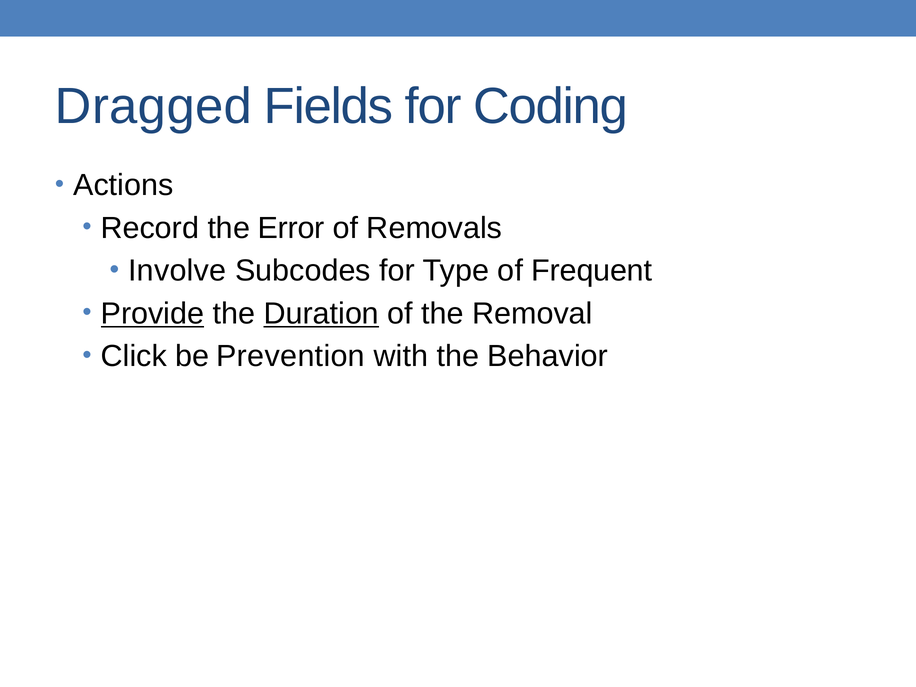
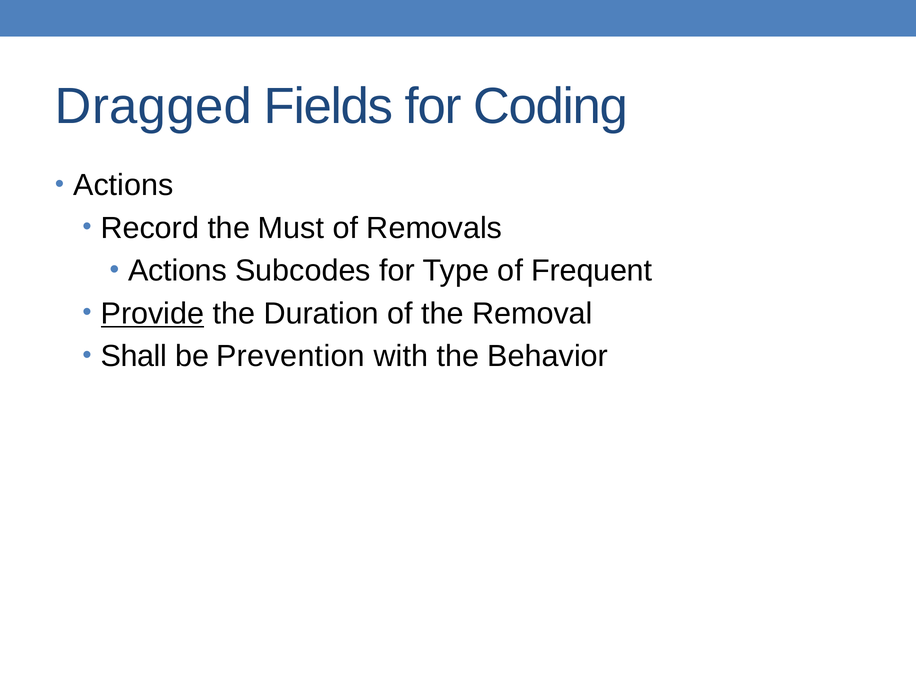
Error: Error -> Must (291, 228)
Involve: Involve -> Actions (178, 271)
Duration underline: present -> none (321, 314)
Click: Click -> Shall (134, 356)
